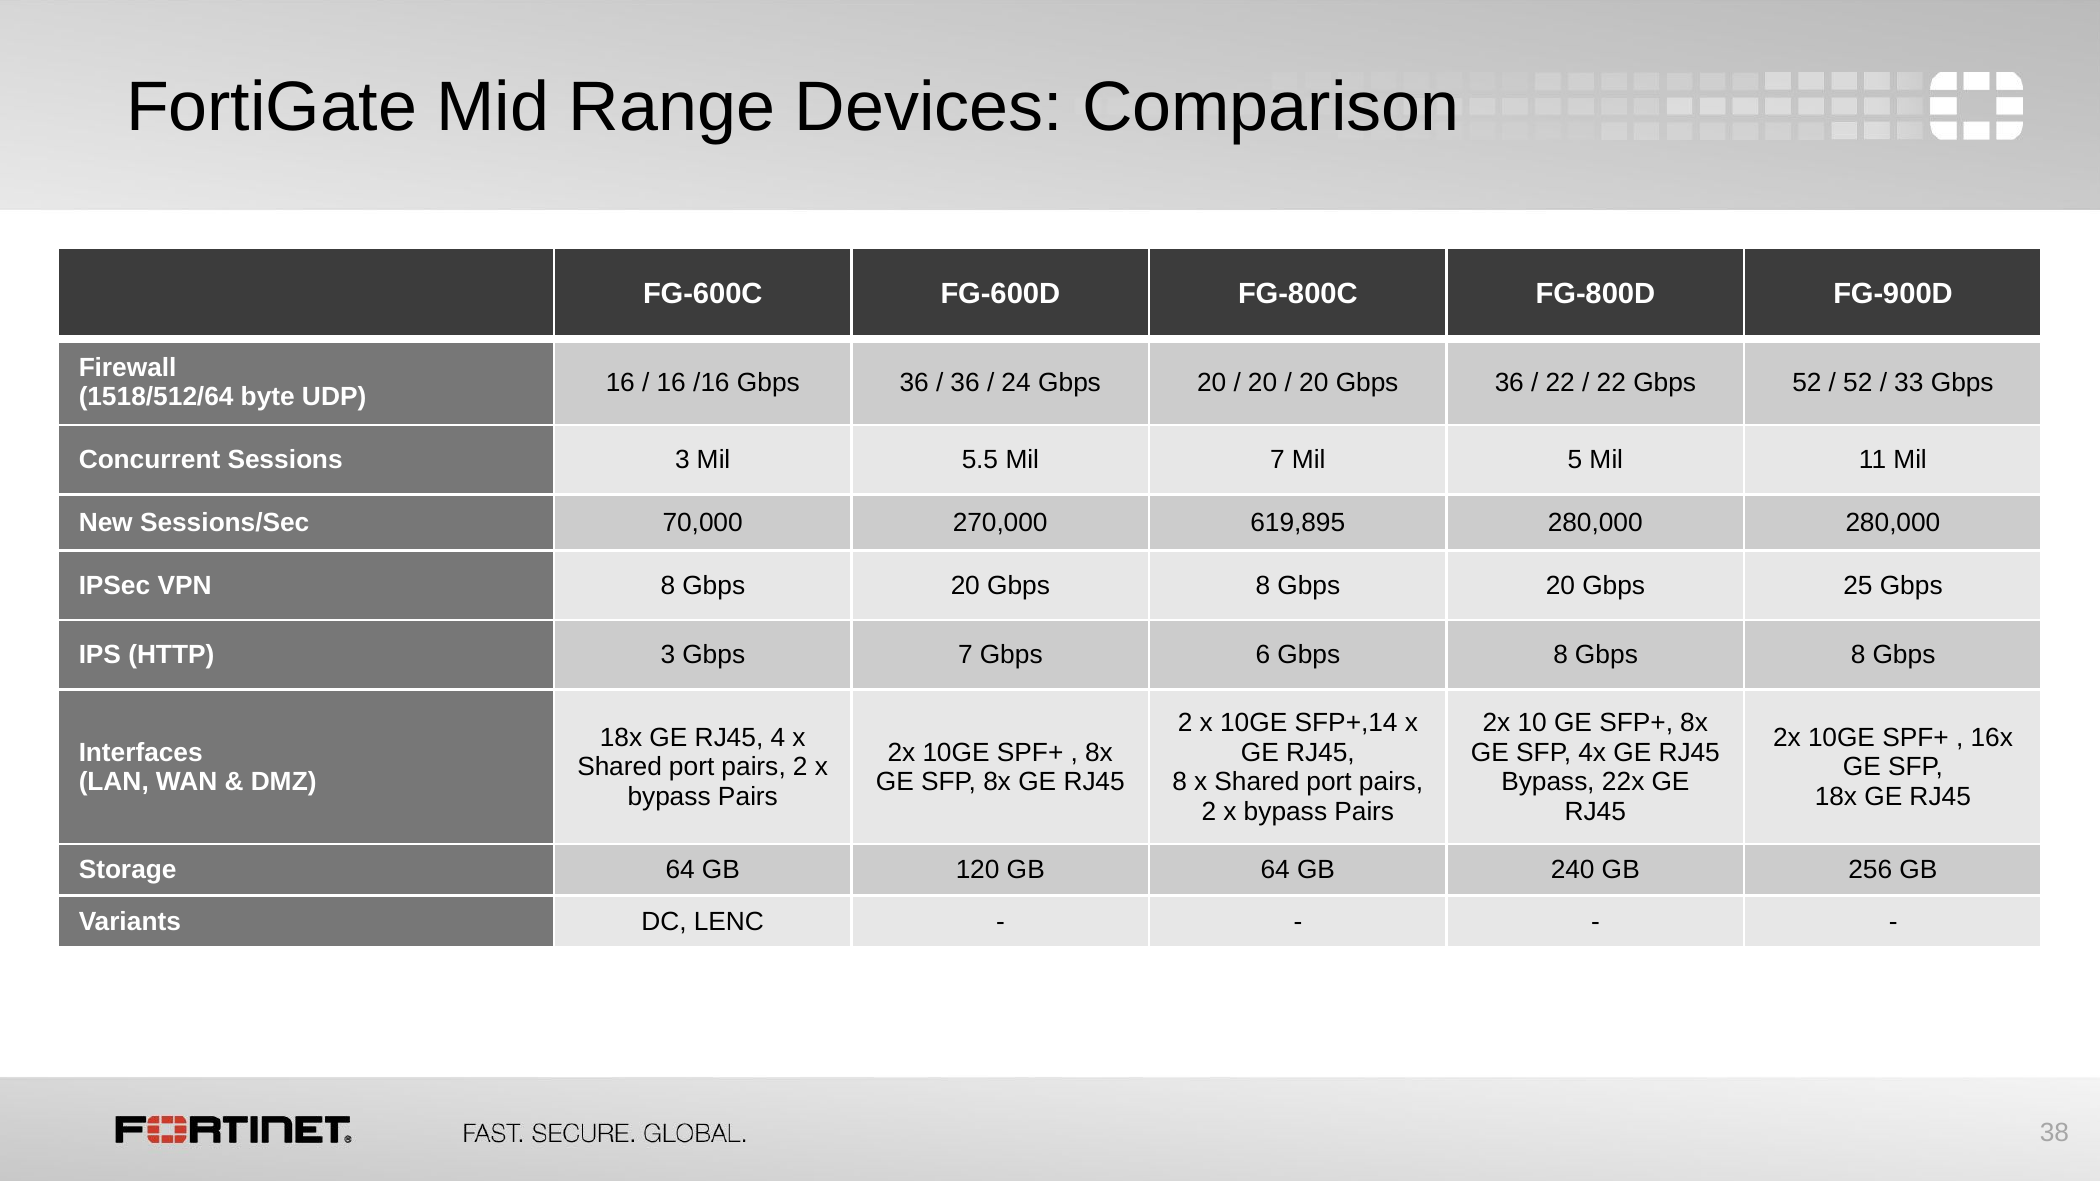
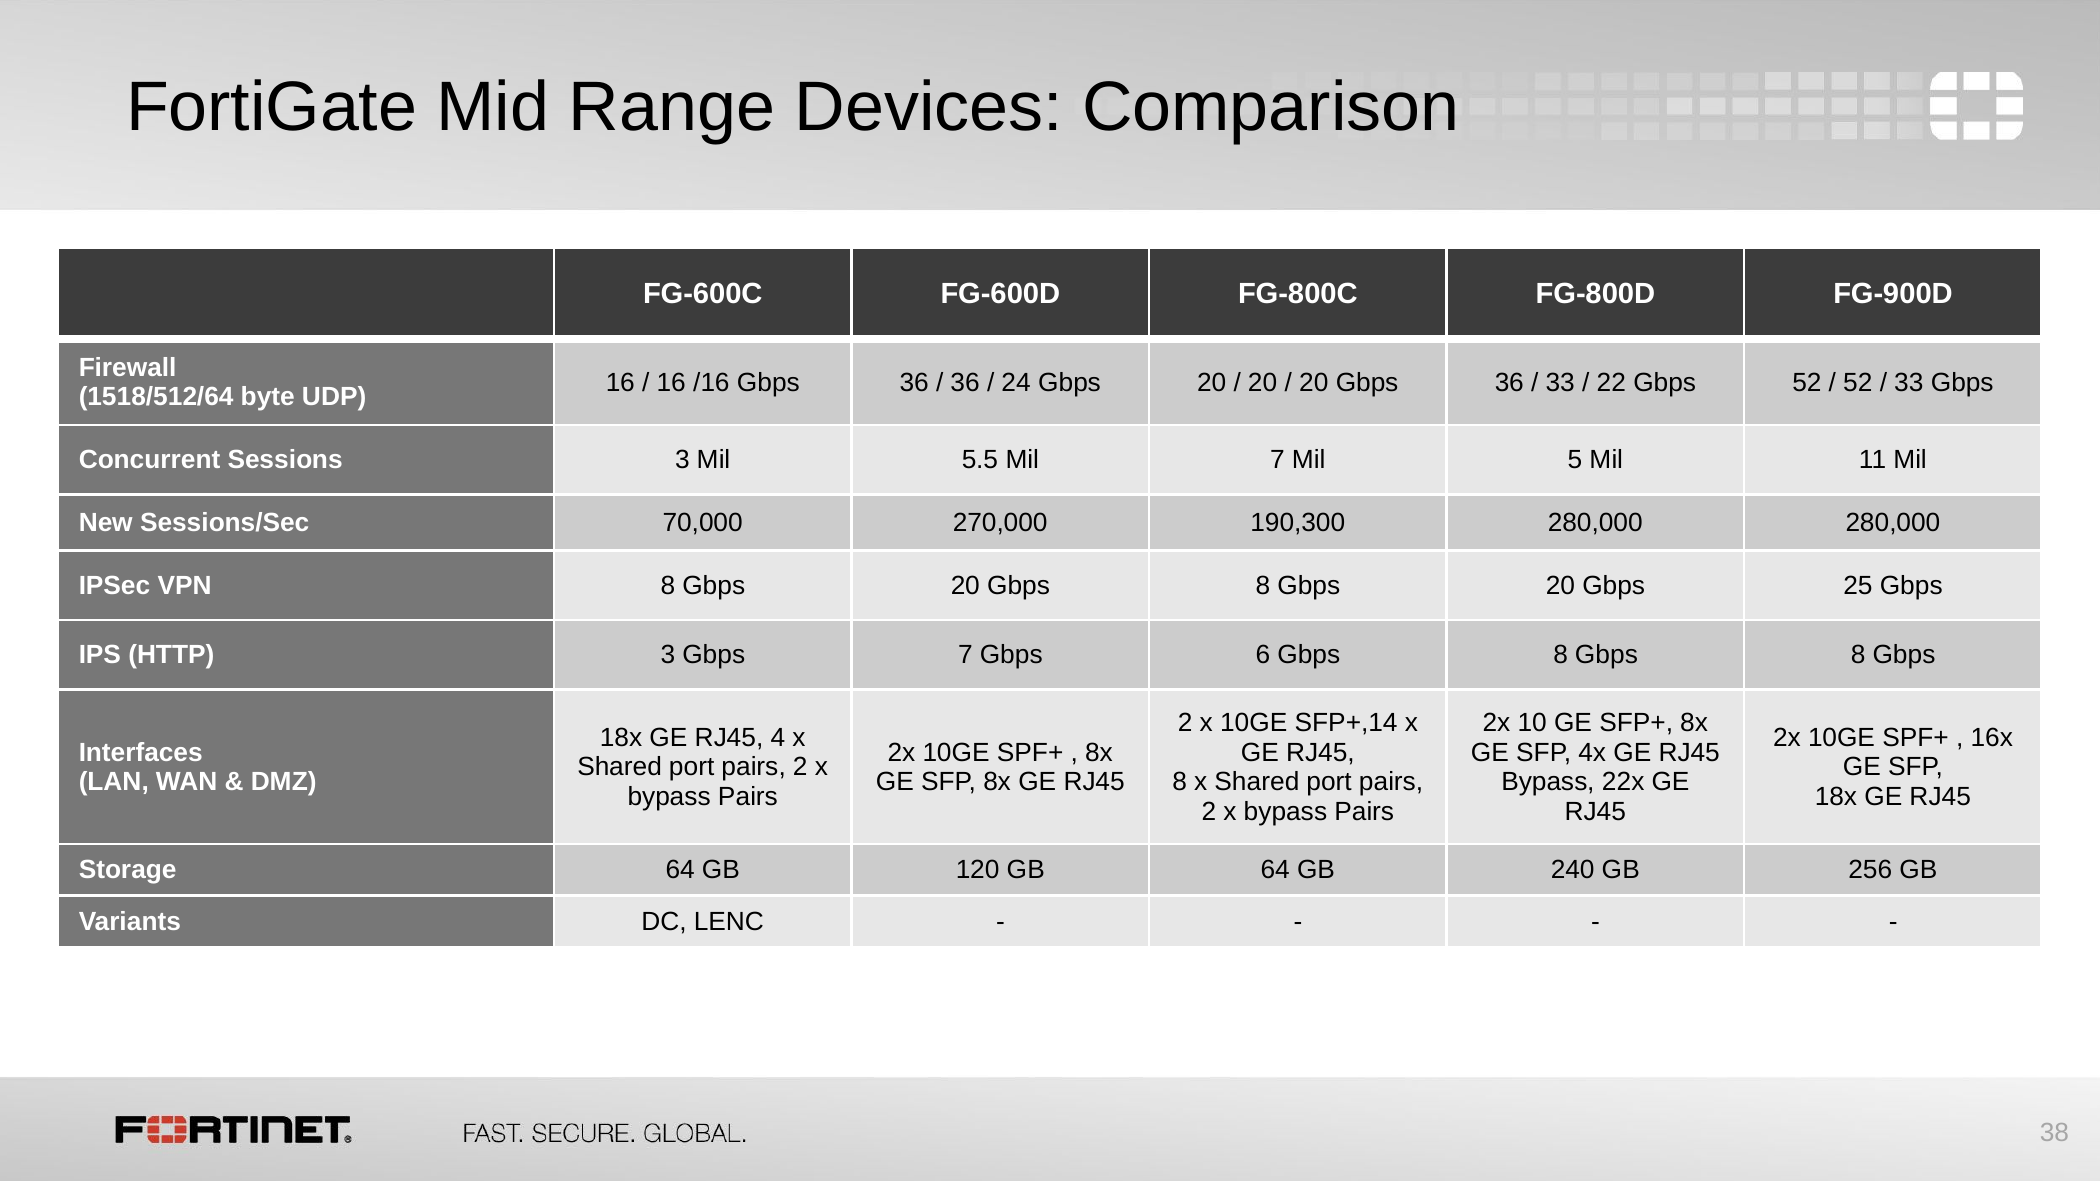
22: 22 -> 33 (1560, 382)
619,895: 619,895 -> 190,300 (1298, 523)
